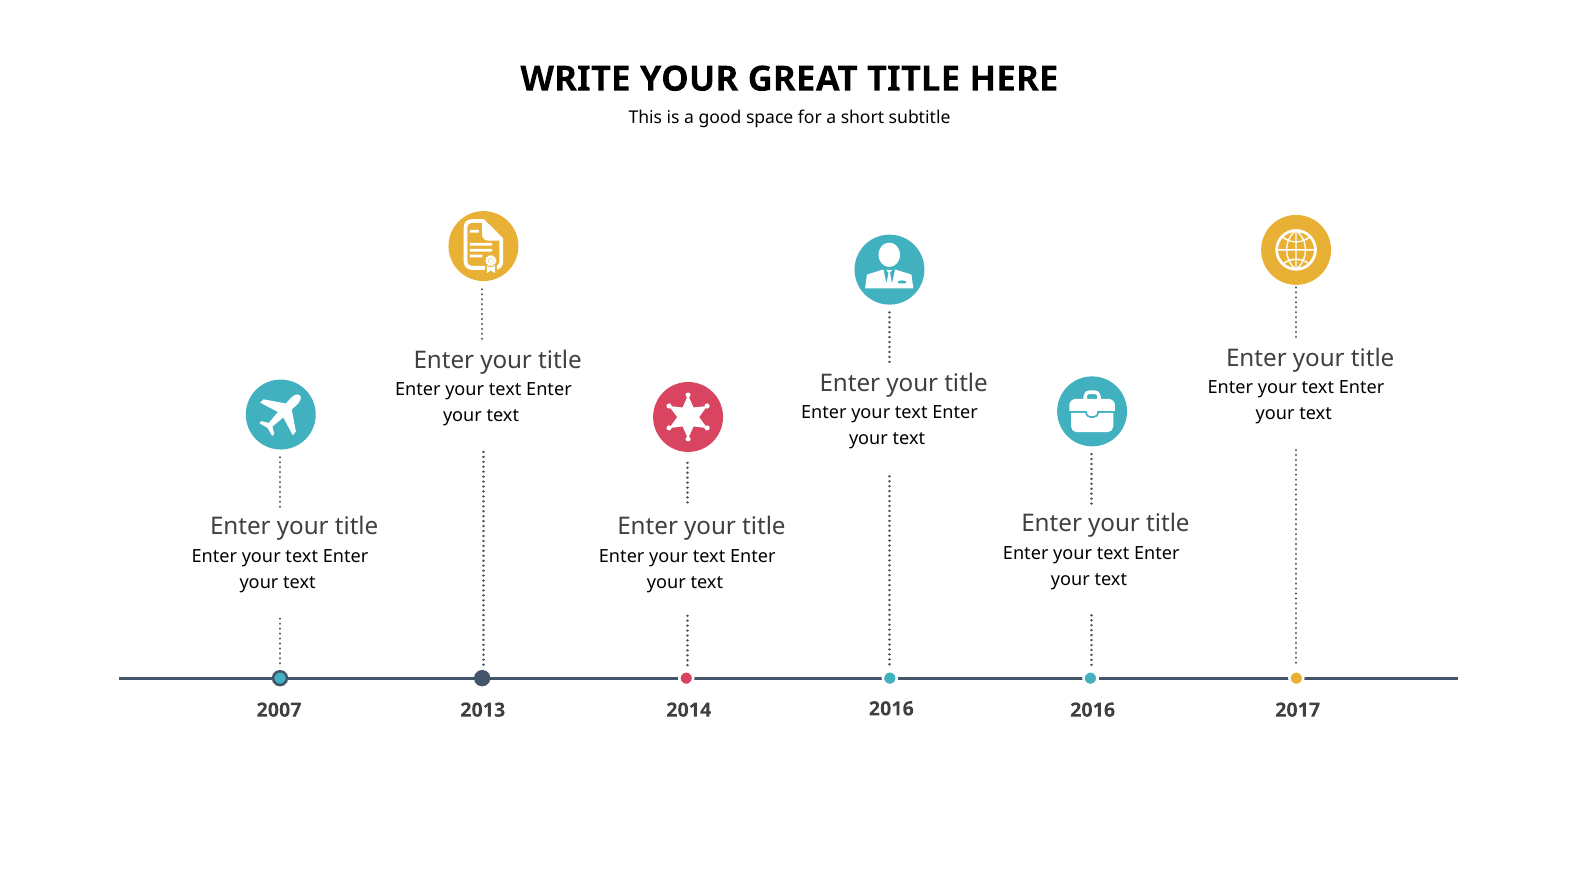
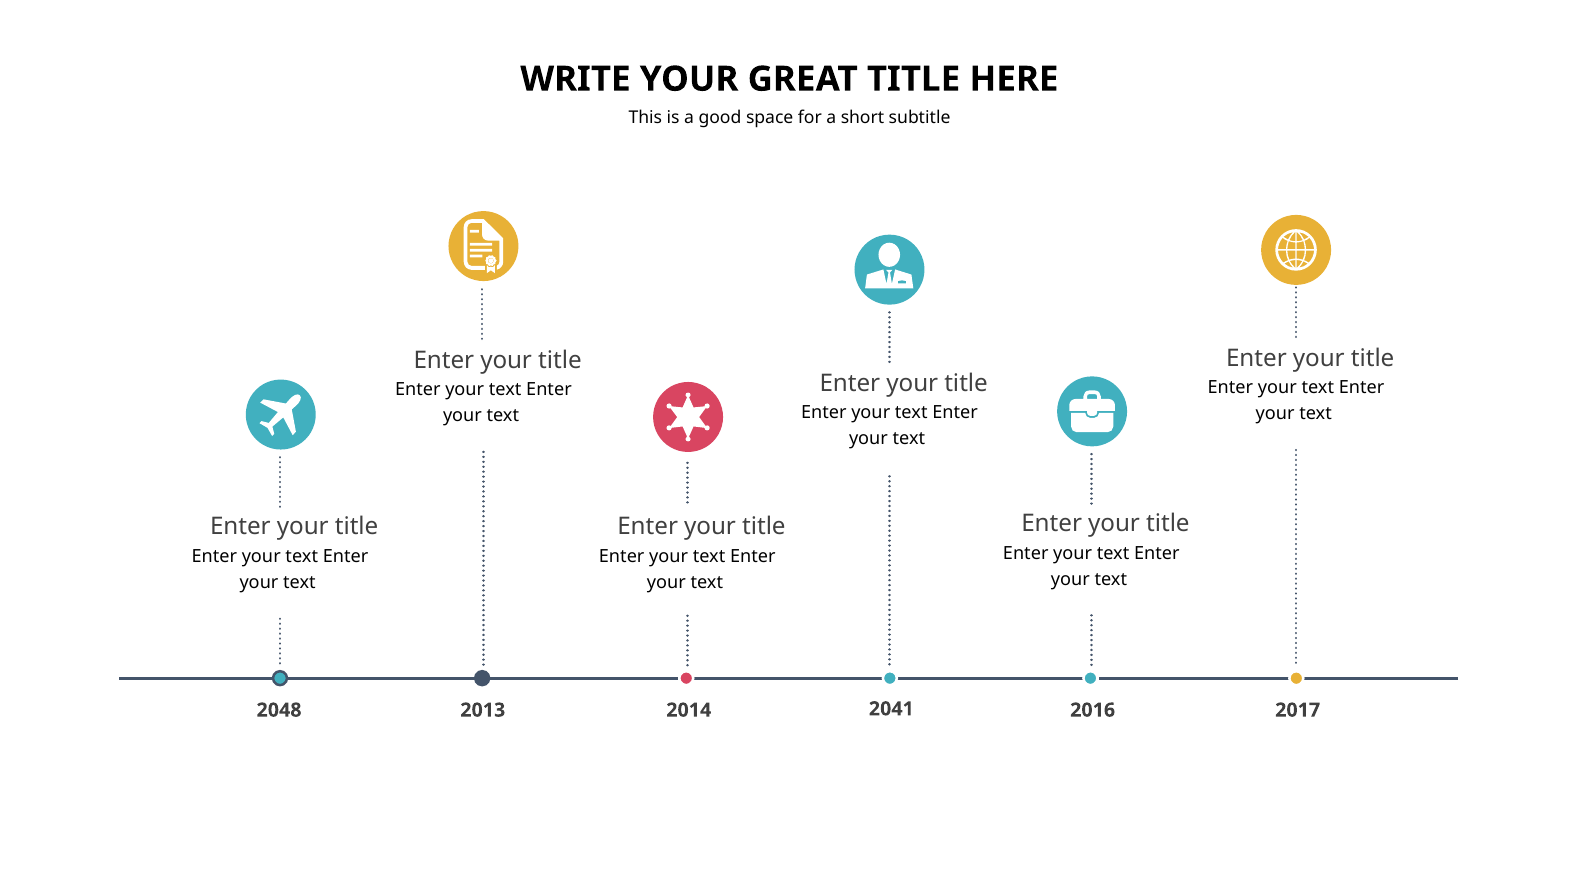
2016: 2016 -> 2041 (891, 709)
2007: 2007 -> 2048 (279, 710)
